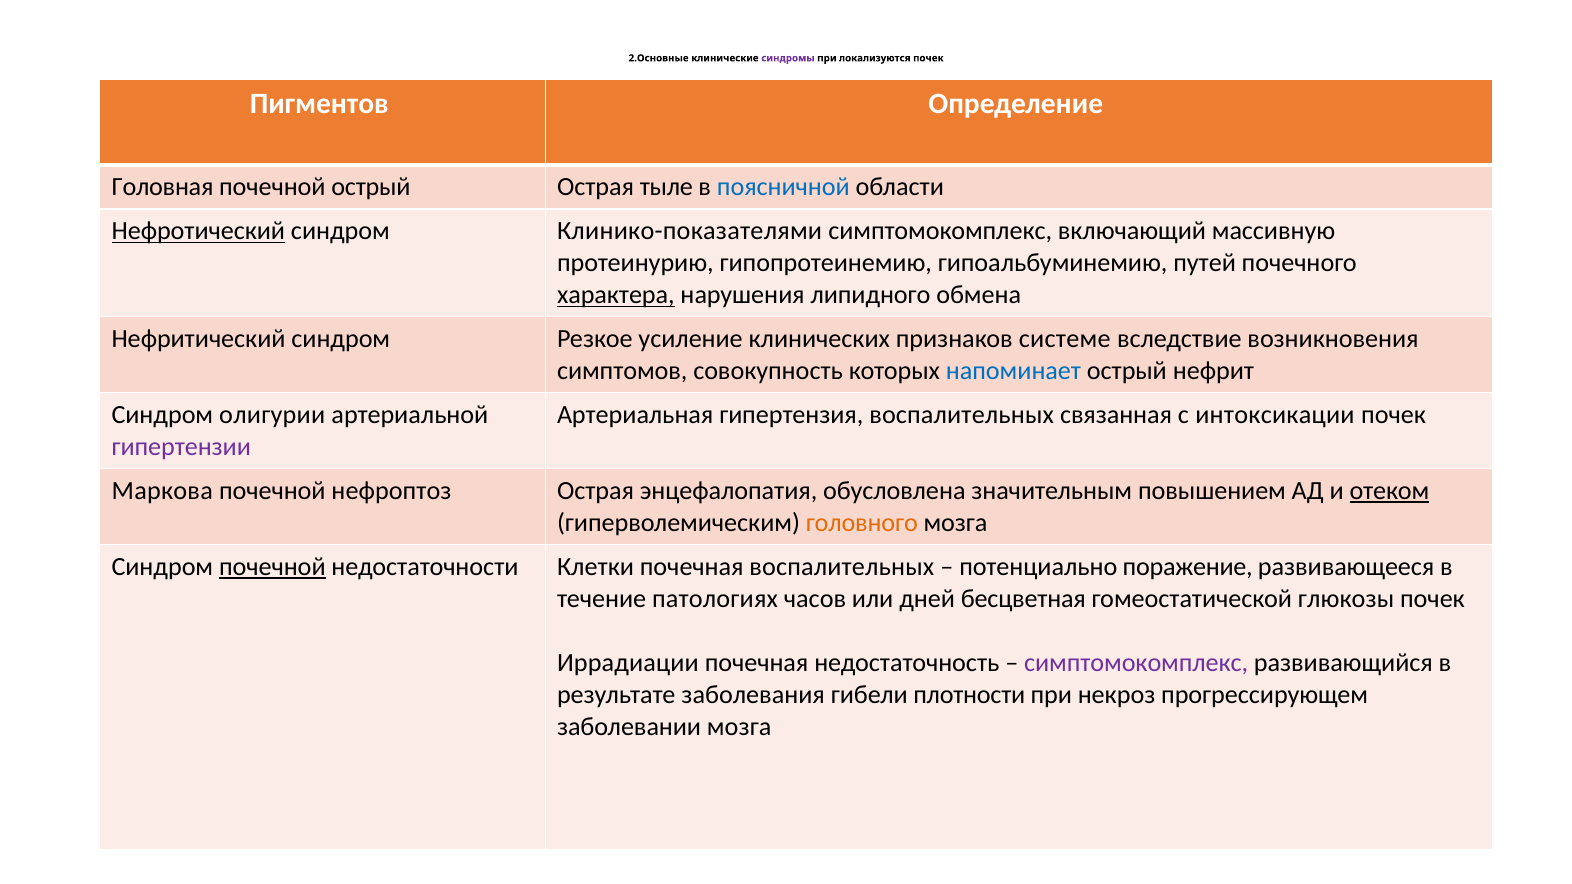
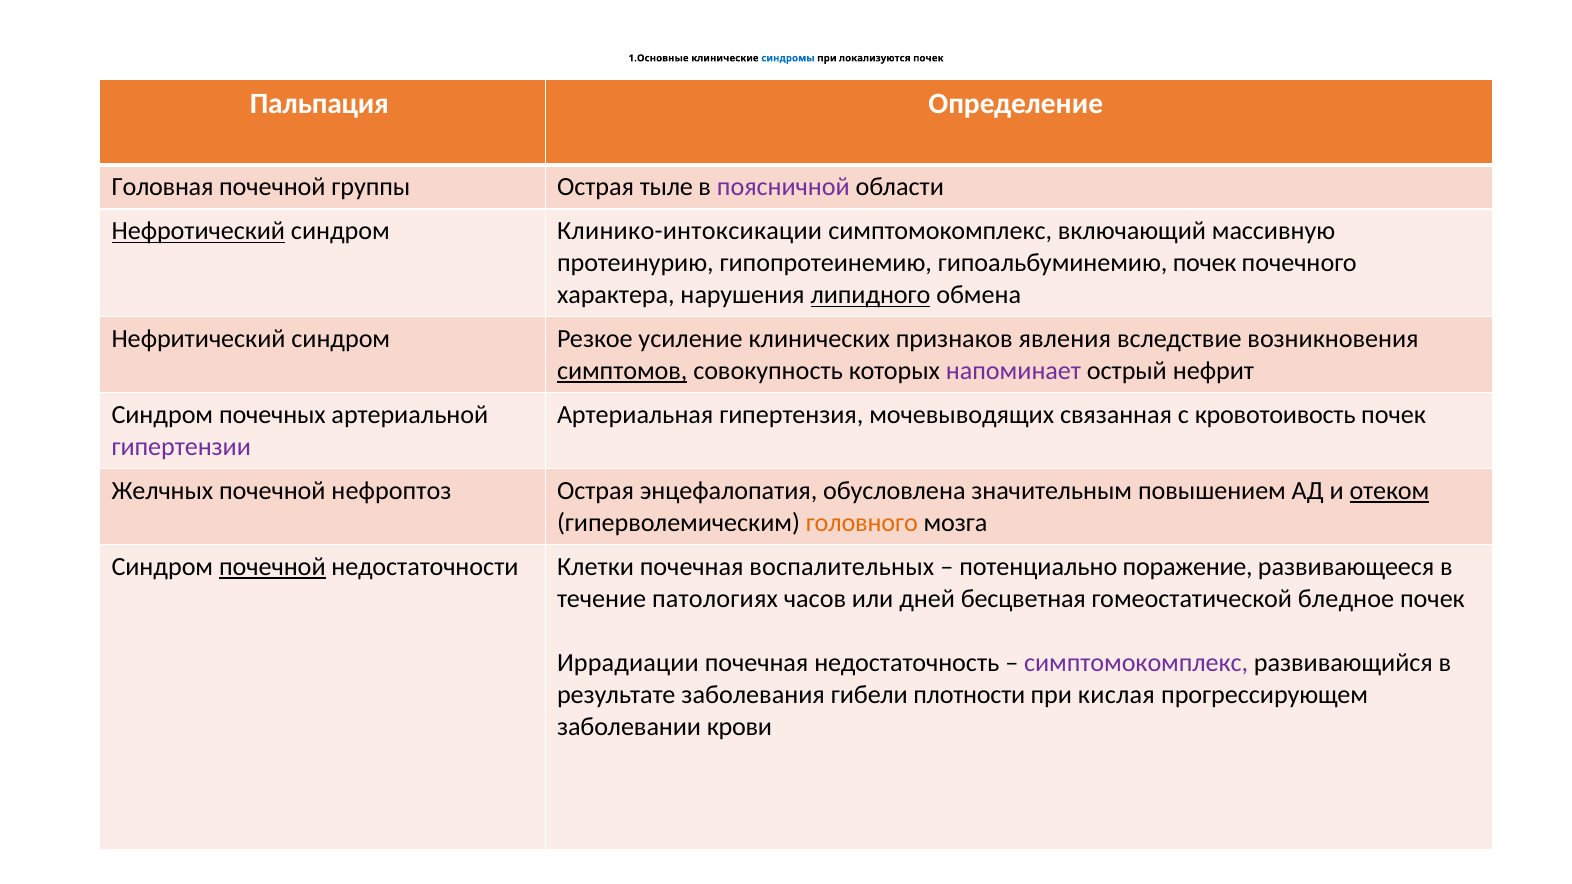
2.Основные: 2.Основные -> 1.Основные (659, 58)
синдромы colour: purple -> blue (788, 58)
Пигментов: Пигментов -> Пальпация (319, 104)
почечной острый: острый -> группы (371, 187)
поясничной colour: blue -> purple (783, 187)
Клинико-показателями: Клинико-показателями -> Клинико-интоксикации (690, 231)
гипоальбуминемию путей: путей -> почек (1205, 263)
характера underline: present -> none (616, 295)
липидного underline: none -> present (871, 295)
системе: системе -> явления (1065, 339)
симптомов underline: none -> present (622, 371)
напоминает colour: blue -> purple (1013, 371)
олигурии: олигурии -> почечных (272, 415)
гипертензия воспалительных: воспалительных -> мочевыводящих (962, 415)
интоксикации: интоксикации -> кровотоивость (1275, 415)
Маркова: Маркова -> Желчных (162, 491)
глюкозы: глюкозы -> бледное (1346, 599)
некроз: некроз -> кислая (1116, 695)
заболевании мозга: мозга -> крови (739, 727)
